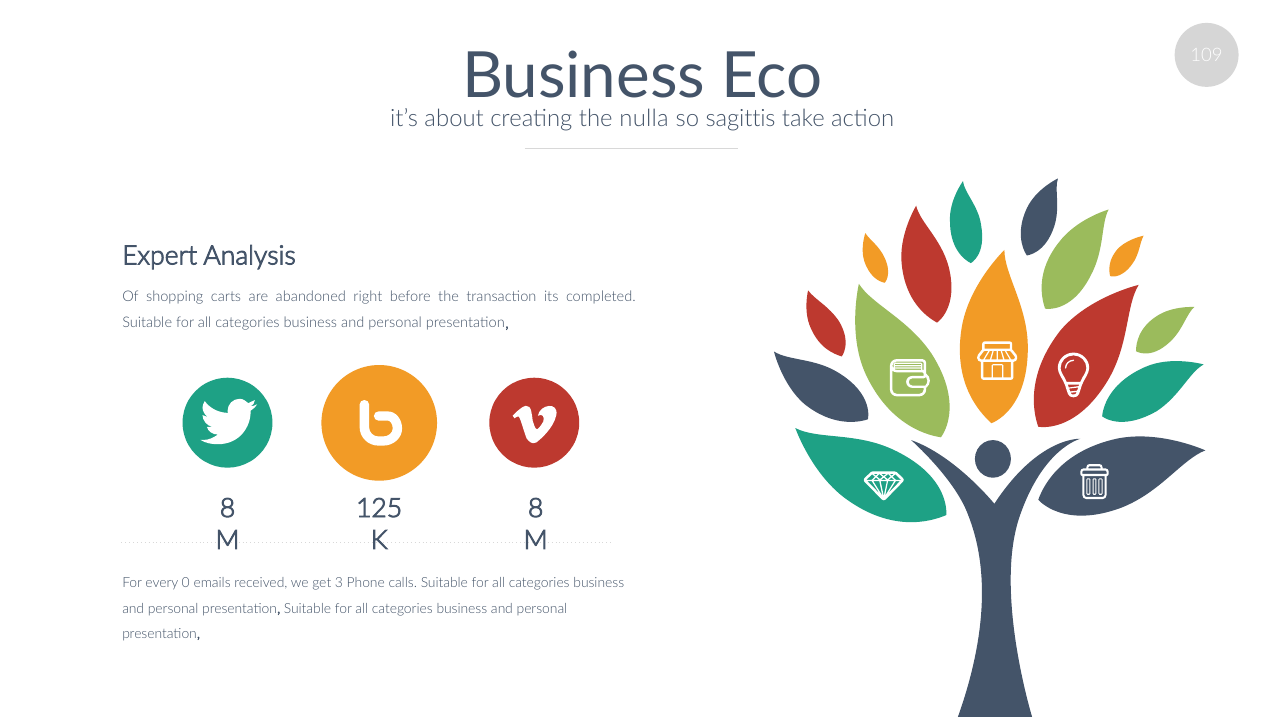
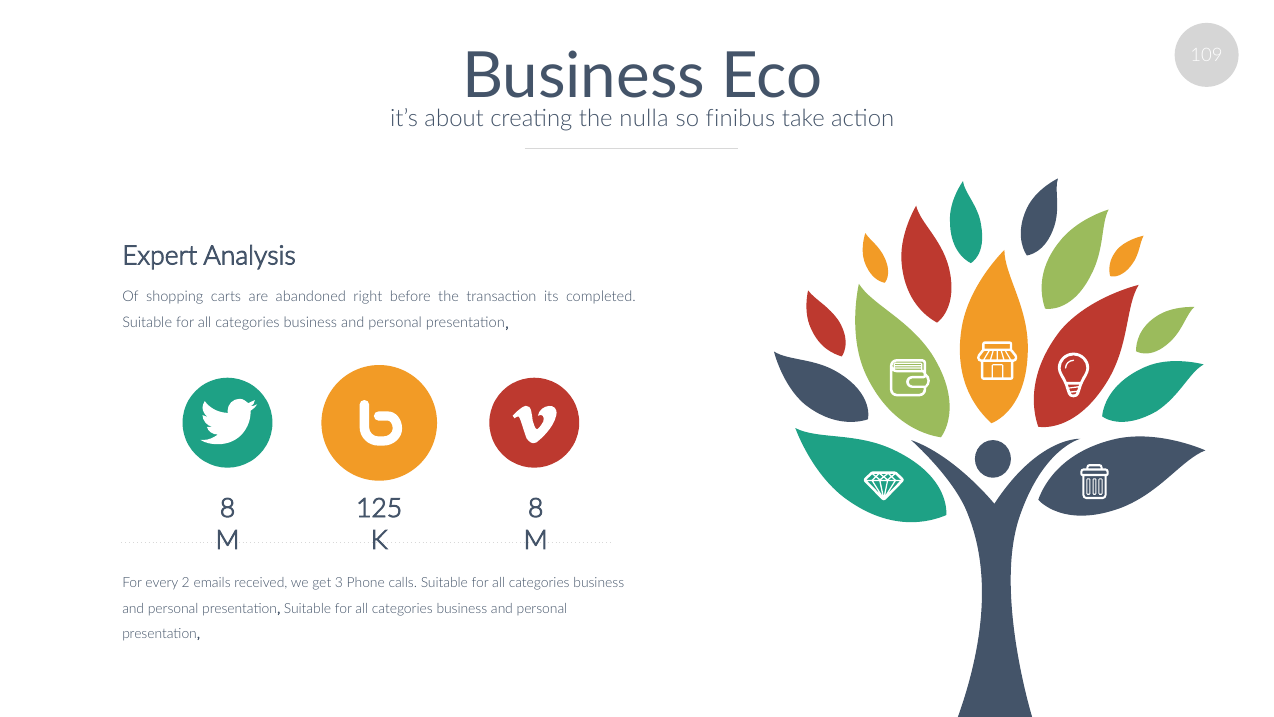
sagittis: sagittis -> finibus (740, 119)
0: 0 -> 2 (186, 583)
